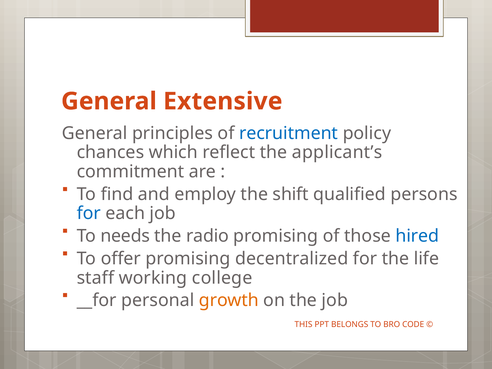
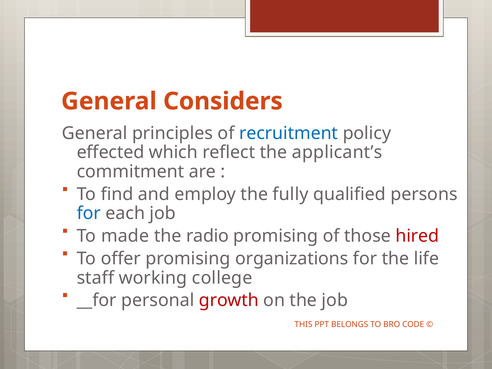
Extensive: Extensive -> Considers (223, 101)
chances: chances -> effected (110, 152)
shift: shift -> fully (291, 194)
needs: needs -> made (125, 236)
hired colour: blue -> red (417, 236)
decentralized: decentralized -> organizations (292, 259)
growth colour: orange -> red (229, 300)
